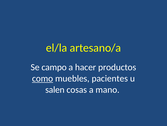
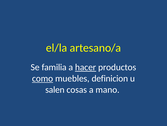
campo: campo -> familia (54, 67)
hacer underline: none -> present (86, 67)
pacientes: pacientes -> definicion (110, 78)
